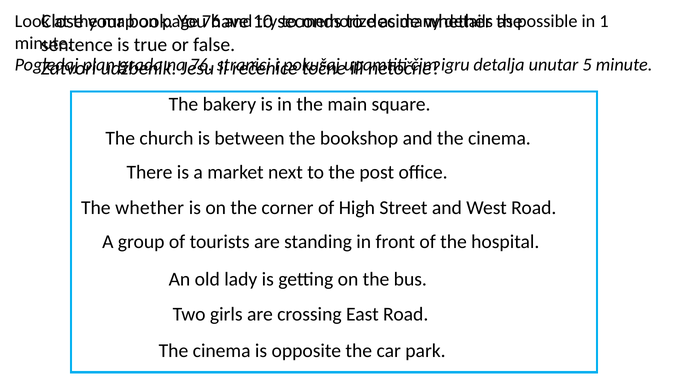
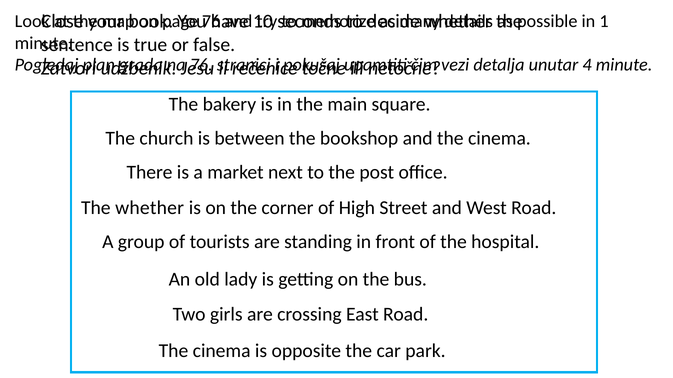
igru: igru -> vezi (455, 65)
5: 5 -> 4 (587, 65)
